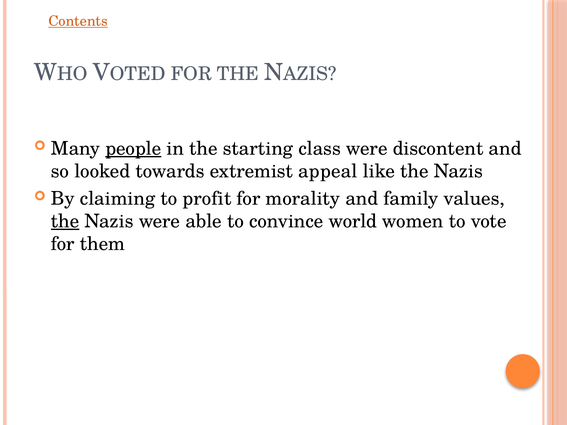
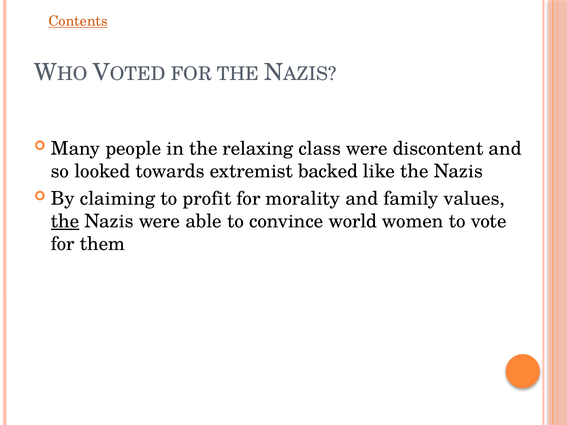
people underline: present -> none (133, 149)
starting: starting -> relaxing (258, 149)
appeal: appeal -> backed (328, 171)
